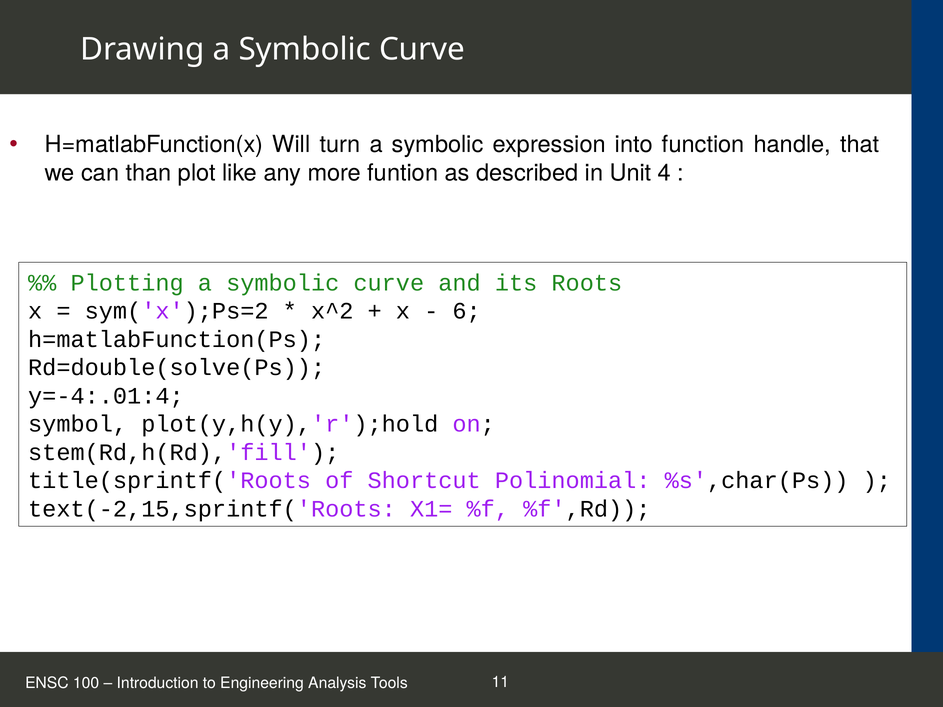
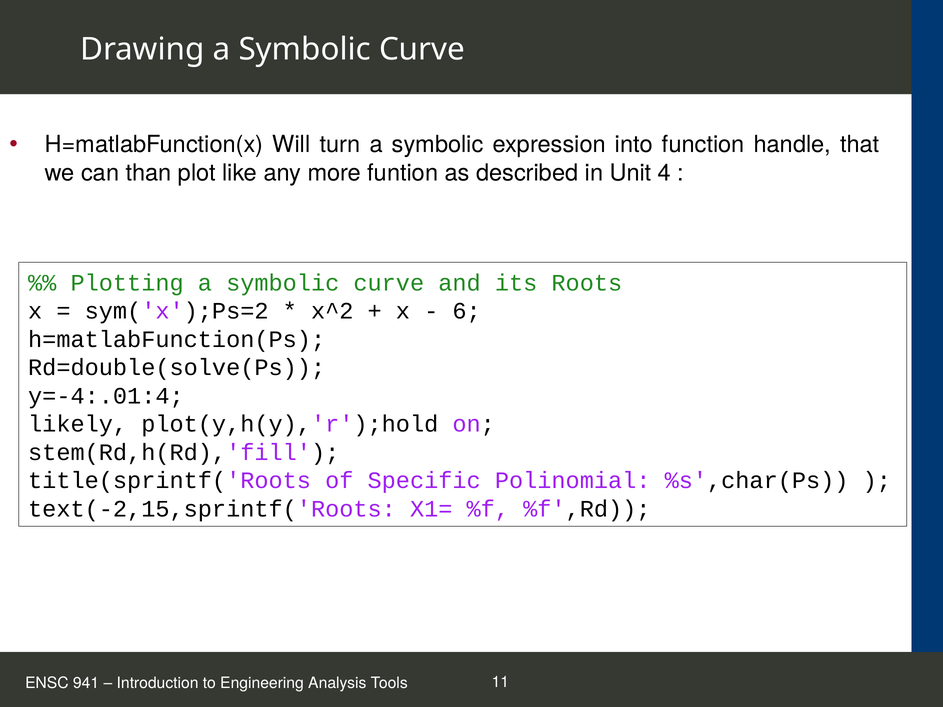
symbol: symbol -> likely (78, 424)
Shortcut: Shortcut -> Specific (424, 481)
100: 100 -> 941 (86, 683)
